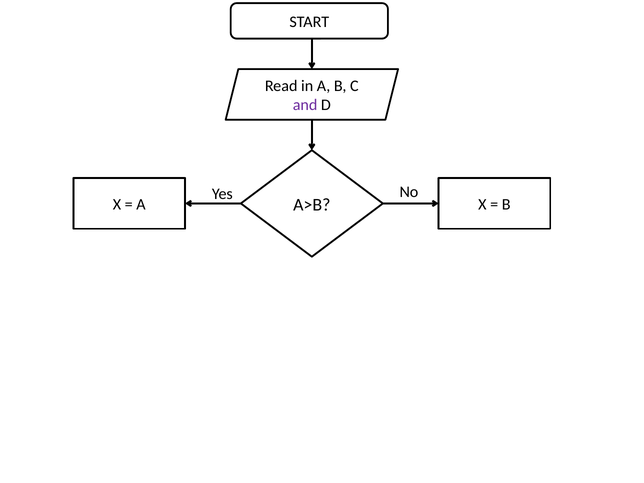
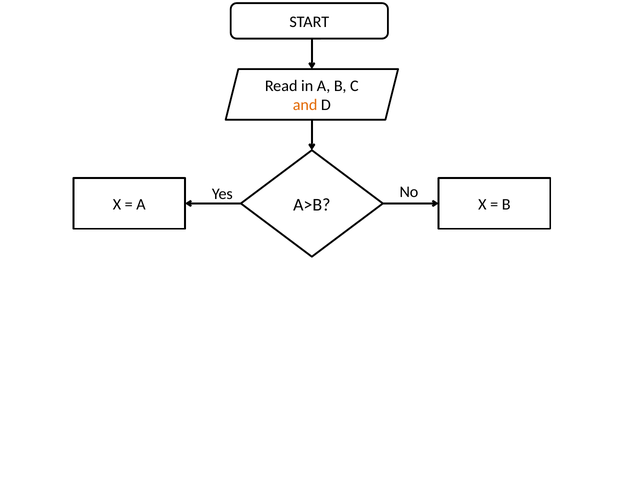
and colour: purple -> orange (305, 105)
